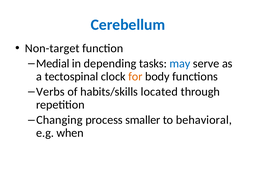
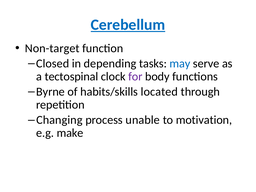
Cerebellum underline: none -> present (128, 25)
Medial: Medial -> Closed (53, 63)
for colour: orange -> purple (135, 76)
Verbs: Verbs -> Byrne (50, 92)
smaller: smaller -> unable (143, 120)
behavioral: behavioral -> motivation (204, 120)
when: when -> make (70, 133)
